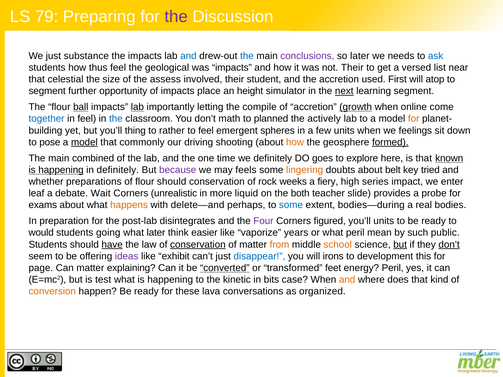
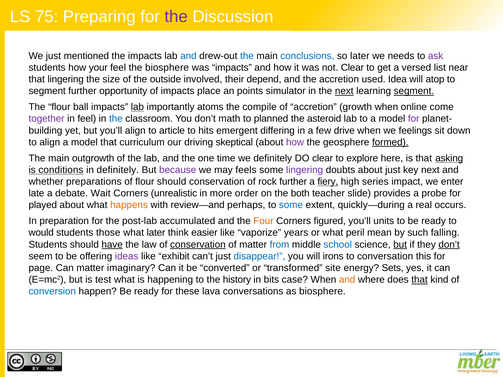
79: 79 -> 75 (47, 17)
substance: substance -> mentioned (86, 56)
conclusions colour: purple -> blue (307, 56)
ask colour: blue -> purple (436, 56)
thus: thus -> your (98, 68)
the geological: geological -> biosphere (167, 68)
not Their: Their -> Clear (352, 68)
that celestial: celestial -> lingering (66, 79)
assess: assess -> outside (165, 79)
student: student -> depend (264, 79)
First: First -> Idea (397, 79)
height: height -> points (250, 91)
segment underline: none -> present (414, 91)
ball underline: present -> none (81, 107)
letting: letting -> atoms (210, 107)
growth underline: present -> none (356, 107)
together colour: blue -> purple (47, 119)
actively: actively -> asteroid (324, 119)
for colour: orange -> purple (414, 119)
you’ll thing: thing -> align (135, 131)
rather: rather -> article (172, 131)
to feel: feel -> hits (206, 131)
spheres: spheres -> differing (278, 131)
few units: units -> drive (344, 131)
to pose: pose -> align (50, 142)
model underline: present -> none (84, 142)
commonly: commonly -> curriculum (142, 142)
shooting: shooting -> skeptical (234, 142)
how colour: orange -> purple (295, 142)
combined: combined -> outgrowth (93, 158)
DO goes: goes -> clear (323, 158)
known: known -> asking (449, 158)
happening: happening -> conditions (61, 170)
lingering colour: orange -> purple (305, 170)
about belt: belt -> just (393, 170)
key tried: tried -> next (430, 170)
rock weeks: weeks -> further (293, 182)
fiery underline: none -> present (328, 182)
leaf: leaf -> late (36, 193)
liquid: liquid -> order (247, 193)
exams: exams -> played (43, 205)
delete—and: delete—and -> review—and (198, 205)
bodies—during: bodies—during -> quickly—during (371, 205)
bodies: bodies -> occurs (450, 205)
disintegrates: disintegrates -> accumulated (187, 221)
Four colour: purple -> orange (263, 221)
going: going -> those (108, 233)
public: public -> falling (445, 233)
from colour: orange -> blue (279, 245)
school colour: orange -> blue (338, 245)
development: development -> conversation (385, 256)
explaining: explaining -> imaginary (131, 268)
converted underline: present -> none (225, 268)
feet: feet -> site (333, 268)
energy Peril: Peril -> Sets (393, 268)
kinetic: kinetic -> history (237, 280)
that underline: none -> present (420, 280)
conversion colour: orange -> blue (52, 292)
as organized: organized -> biosphere (322, 292)
